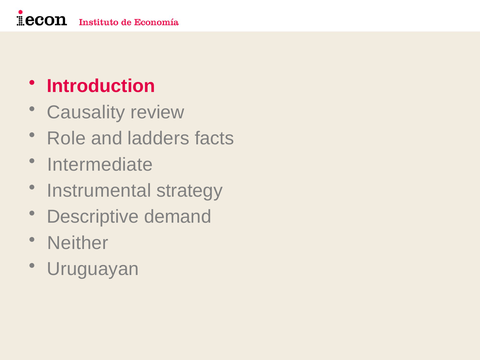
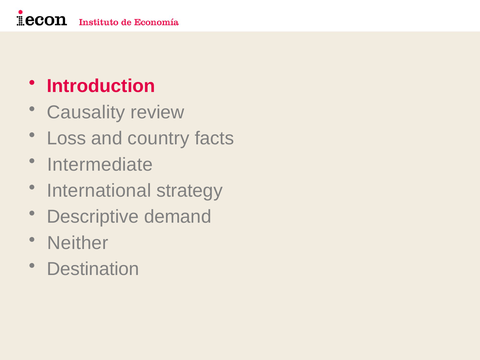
Role: Role -> Loss (66, 138)
ladders: ladders -> country (159, 138)
Instrumental: Instrumental -> International (99, 191)
Uruguayan: Uruguayan -> Destination (93, 269)
